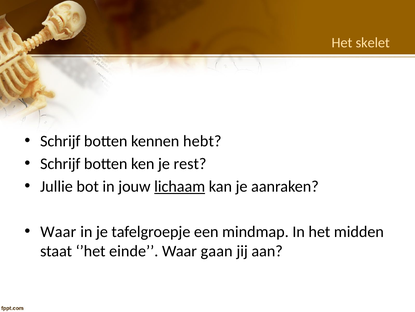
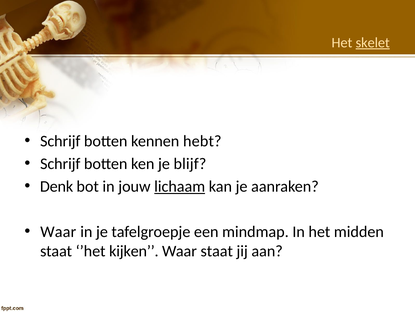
skelet underline: none -> present (373, 43)
rest: rest -> blijf (190, 163)
Jullie: Jullie -> Denk (57, 186)
einde: einde -> kijken (134, 251)
Waar gaan: gaan -> staat (217, 251)
